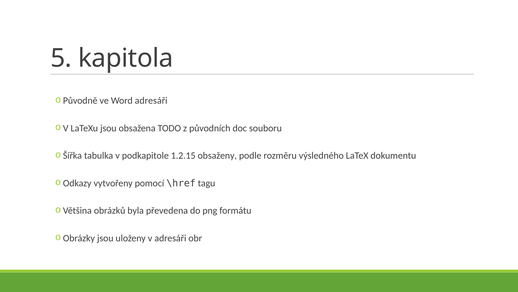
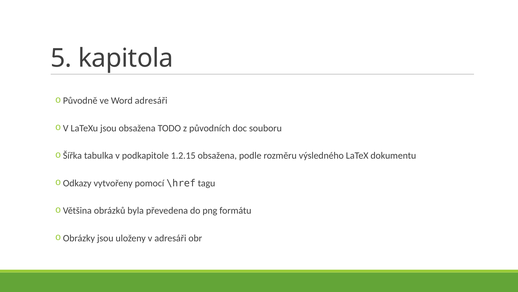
1.2.15 obsaženy: obsaženy -> obsažena (217, 155)
